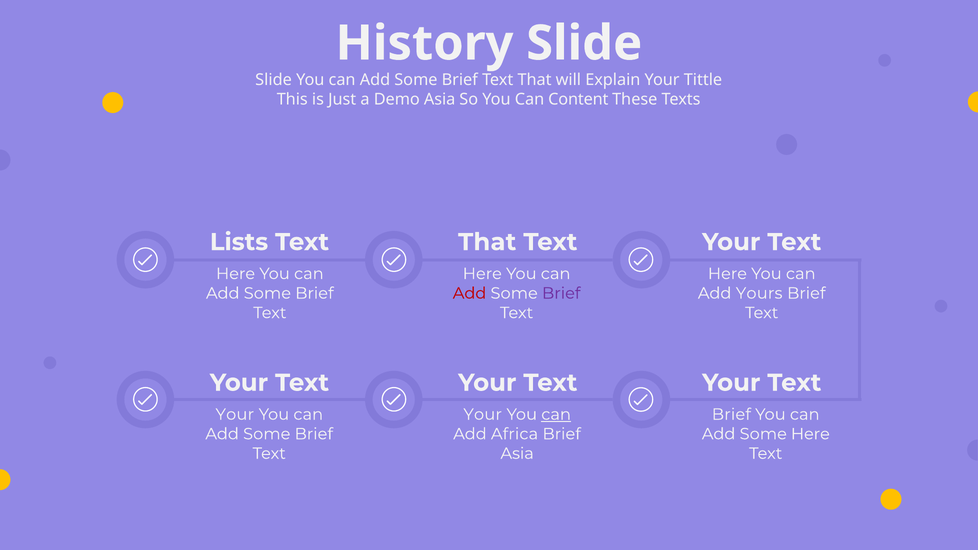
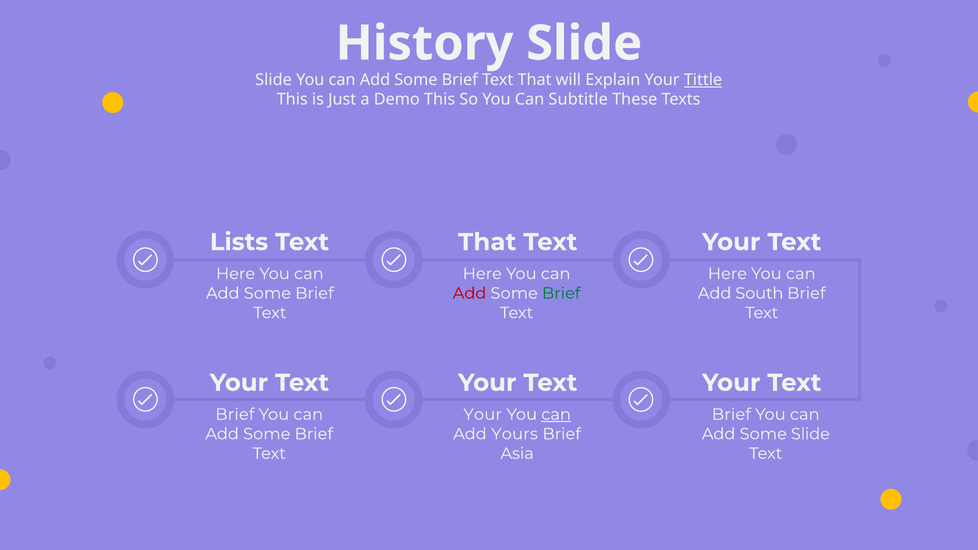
Tittle underline: none -> present (703, 80)
Demo Asia: Asia -> This (440, 100)
Content: Content -> Subtitle (578, 100)
Brief colour: purple -> green (561, 293)
Yours: Yours -> South (759, 293)
Your: Your -> Brief (235, 414)
Africa: Africa -> Yours (515, 434)
Some Here: Here -> Slide (810, 434)
